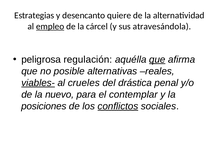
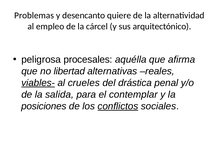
Estrategias: Estrategias -> Problemas (34, 15)
empleo underline: present -> none (50, 26)
atravesándola: atravesándola -> arquitectónico (162, 26)
regulación: regulación -> procesales (88, 60)
que underline: present -> none (157, 60)
posible: posible -> libertad (69, 71)
nuevo: nuevo -> salida (59, 95)
